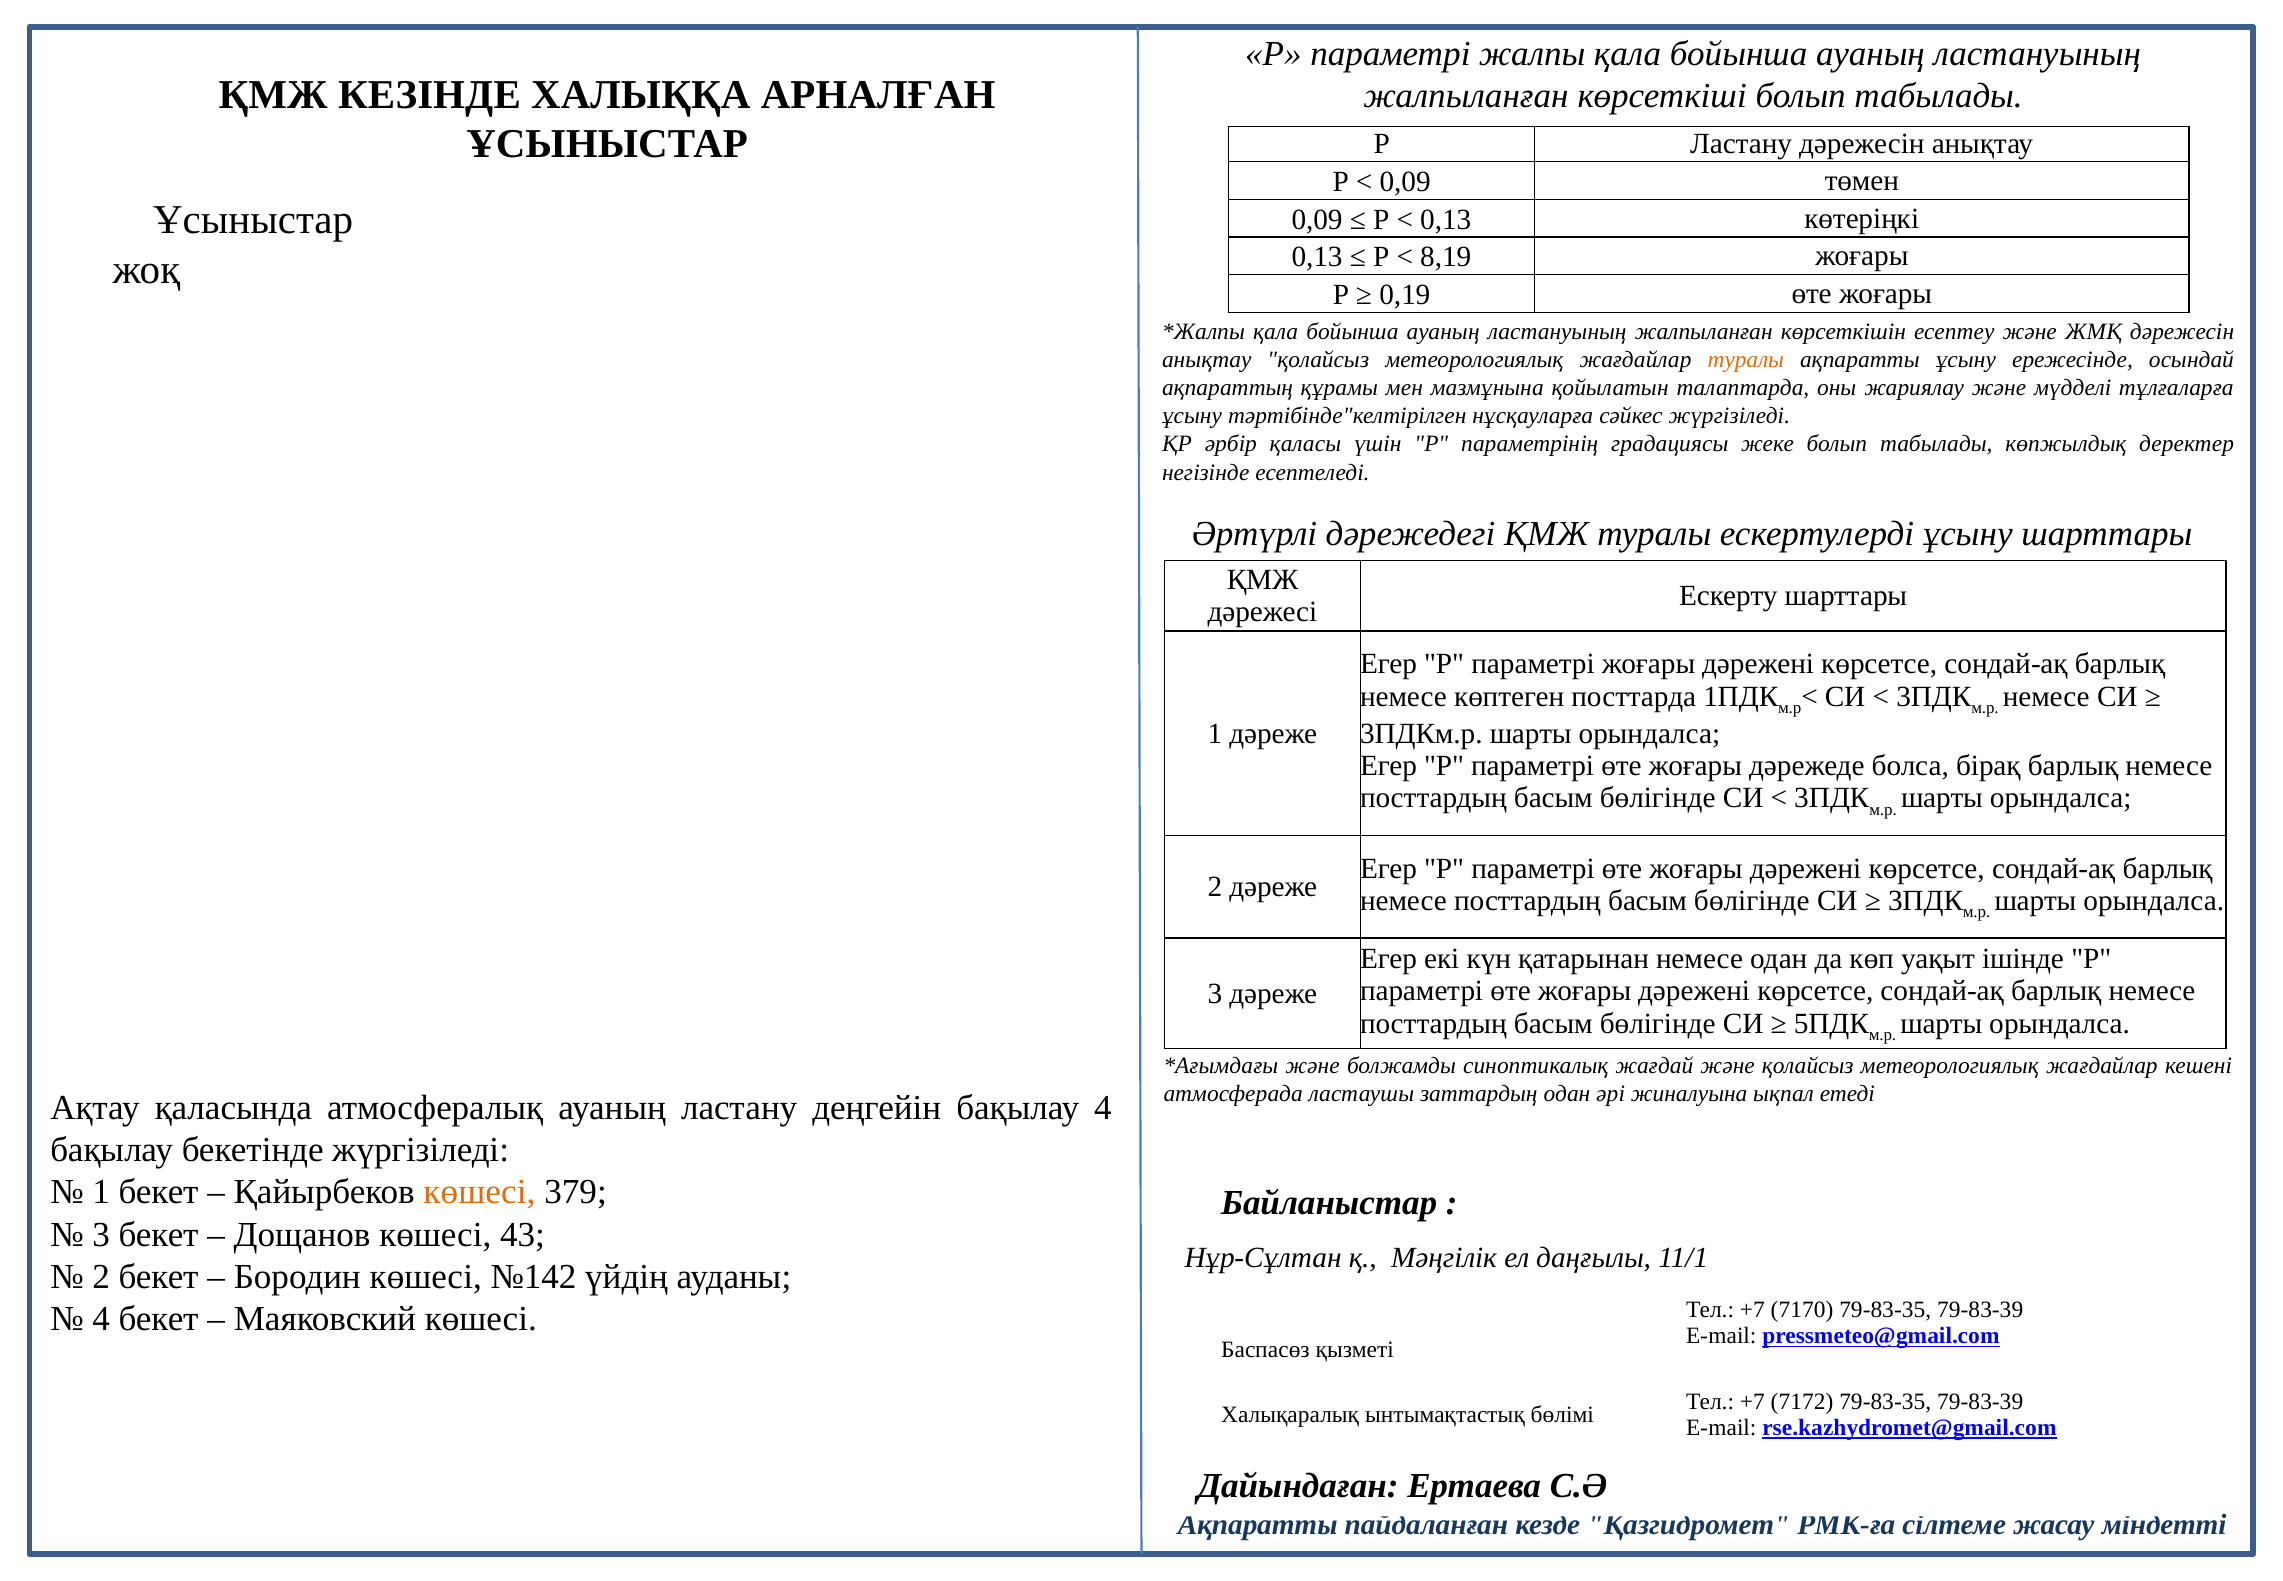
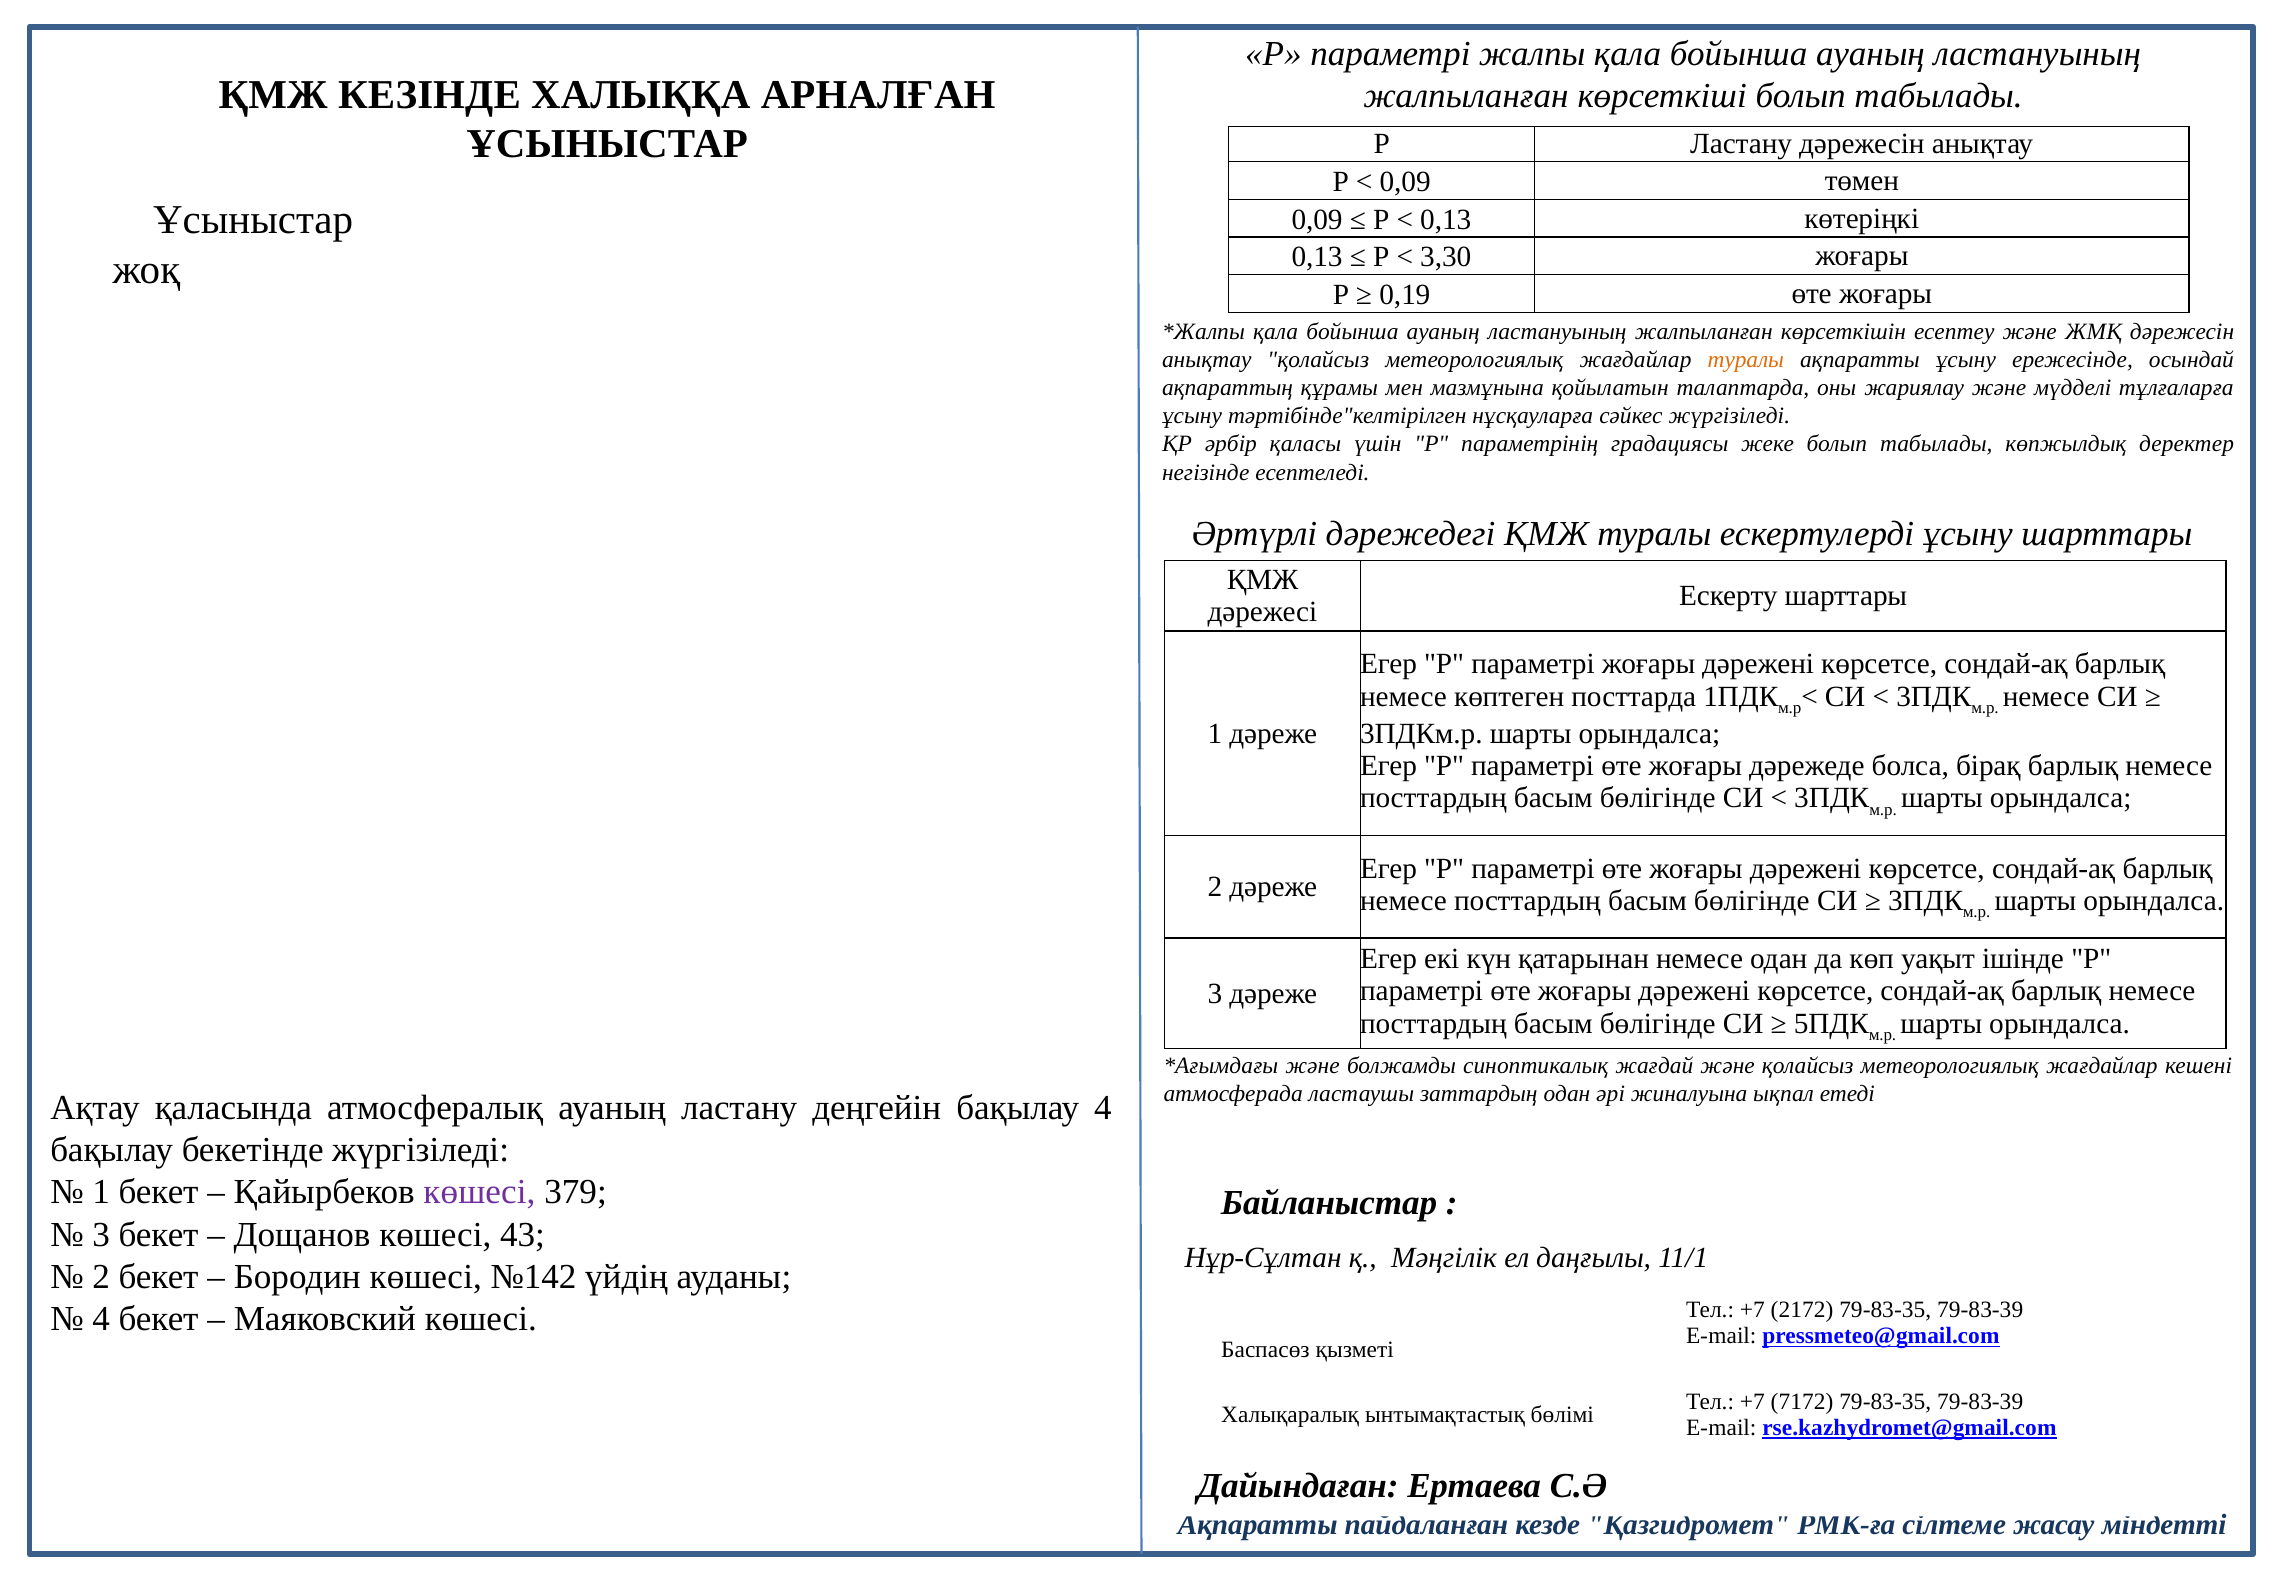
8,19: 8,19 -> 3,30 (1446, 257)
көшесі colour: orange -> purple (479, 1192)
7170: 7170 -> 2172 (1802, 1310)
